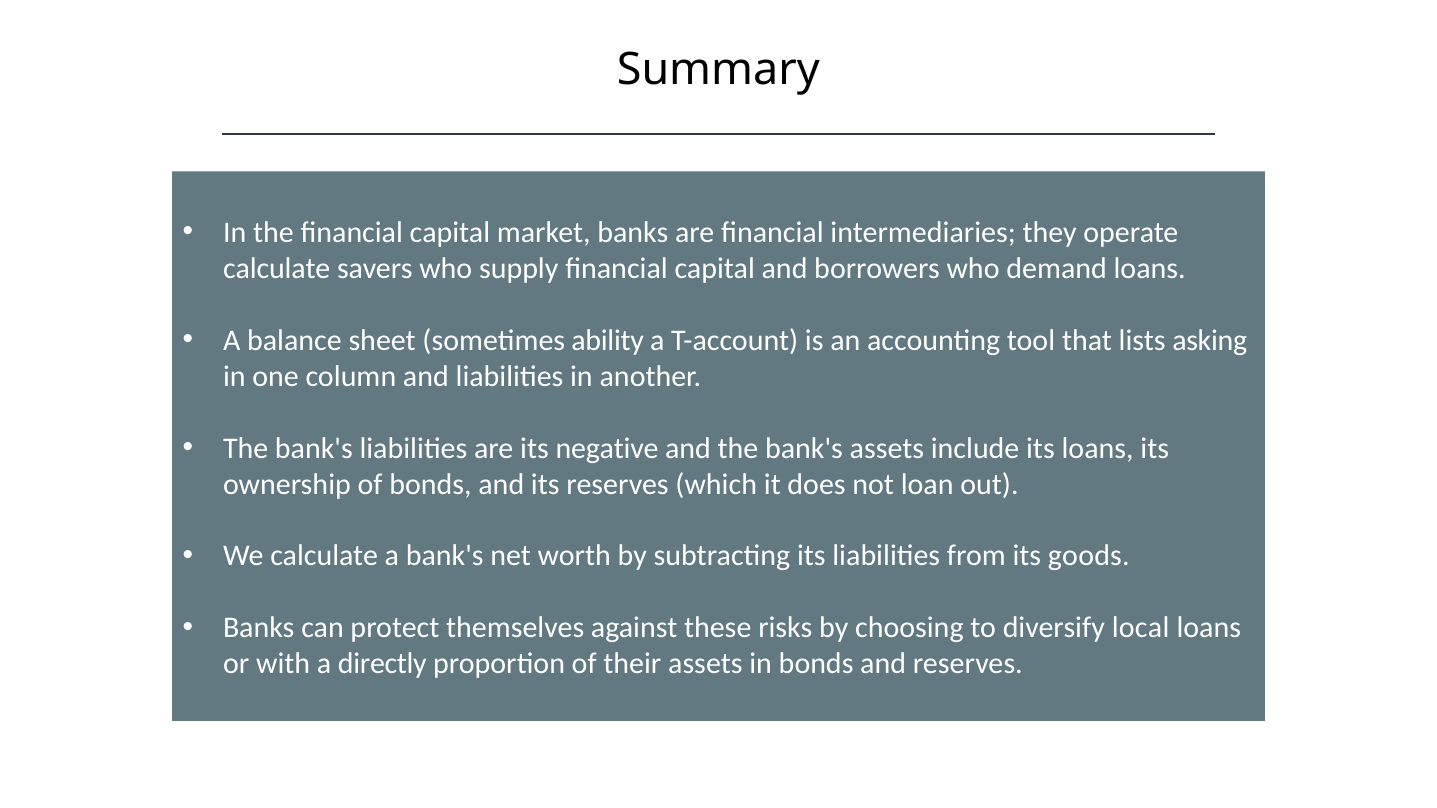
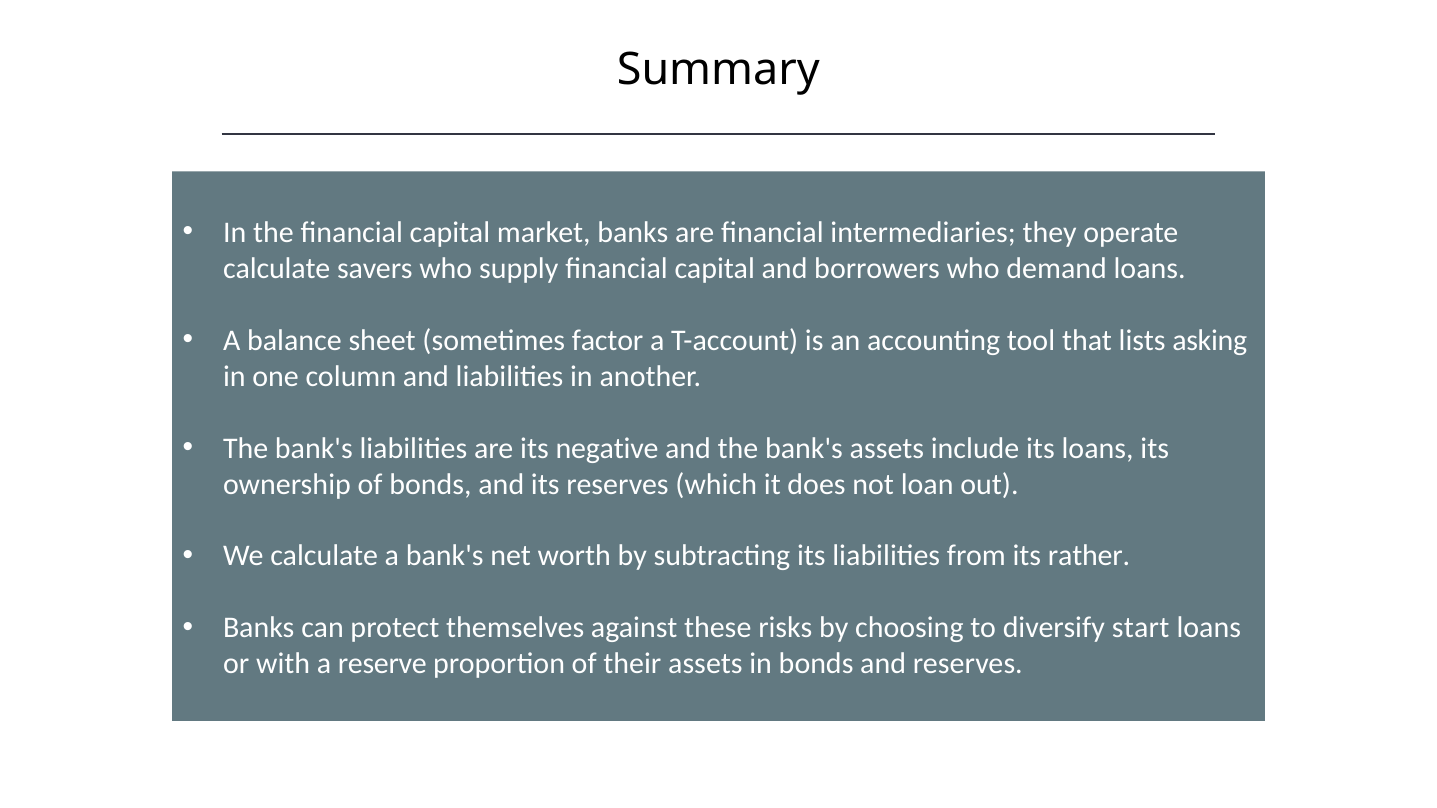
ability: ability -> factor (608, 341)
goods: goods -> rather (1089, 556)
local: local -> start (1141, 628)
directly: directly -> reserve (382, 664)
